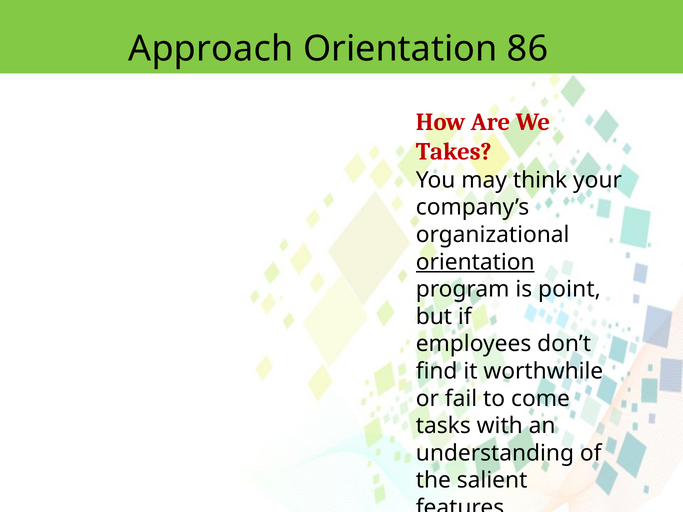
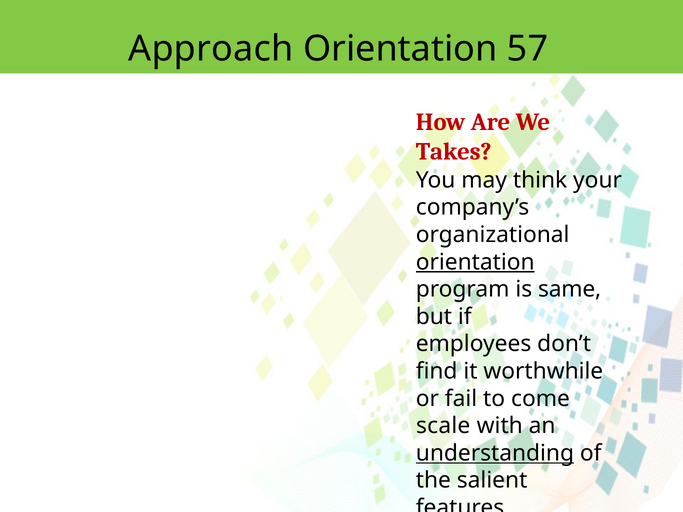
86: 86 -> 57 (528, 49)
point: point -> same (570, 289)
tasks: tasks -> scale (443, 426)
understanding underline: none -> present (495, 453)
